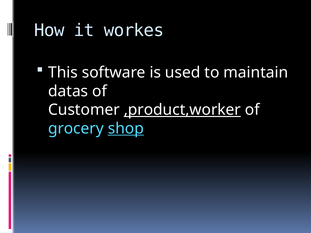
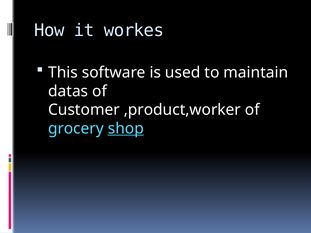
,product,worker underline: present -> none (182, 110)
